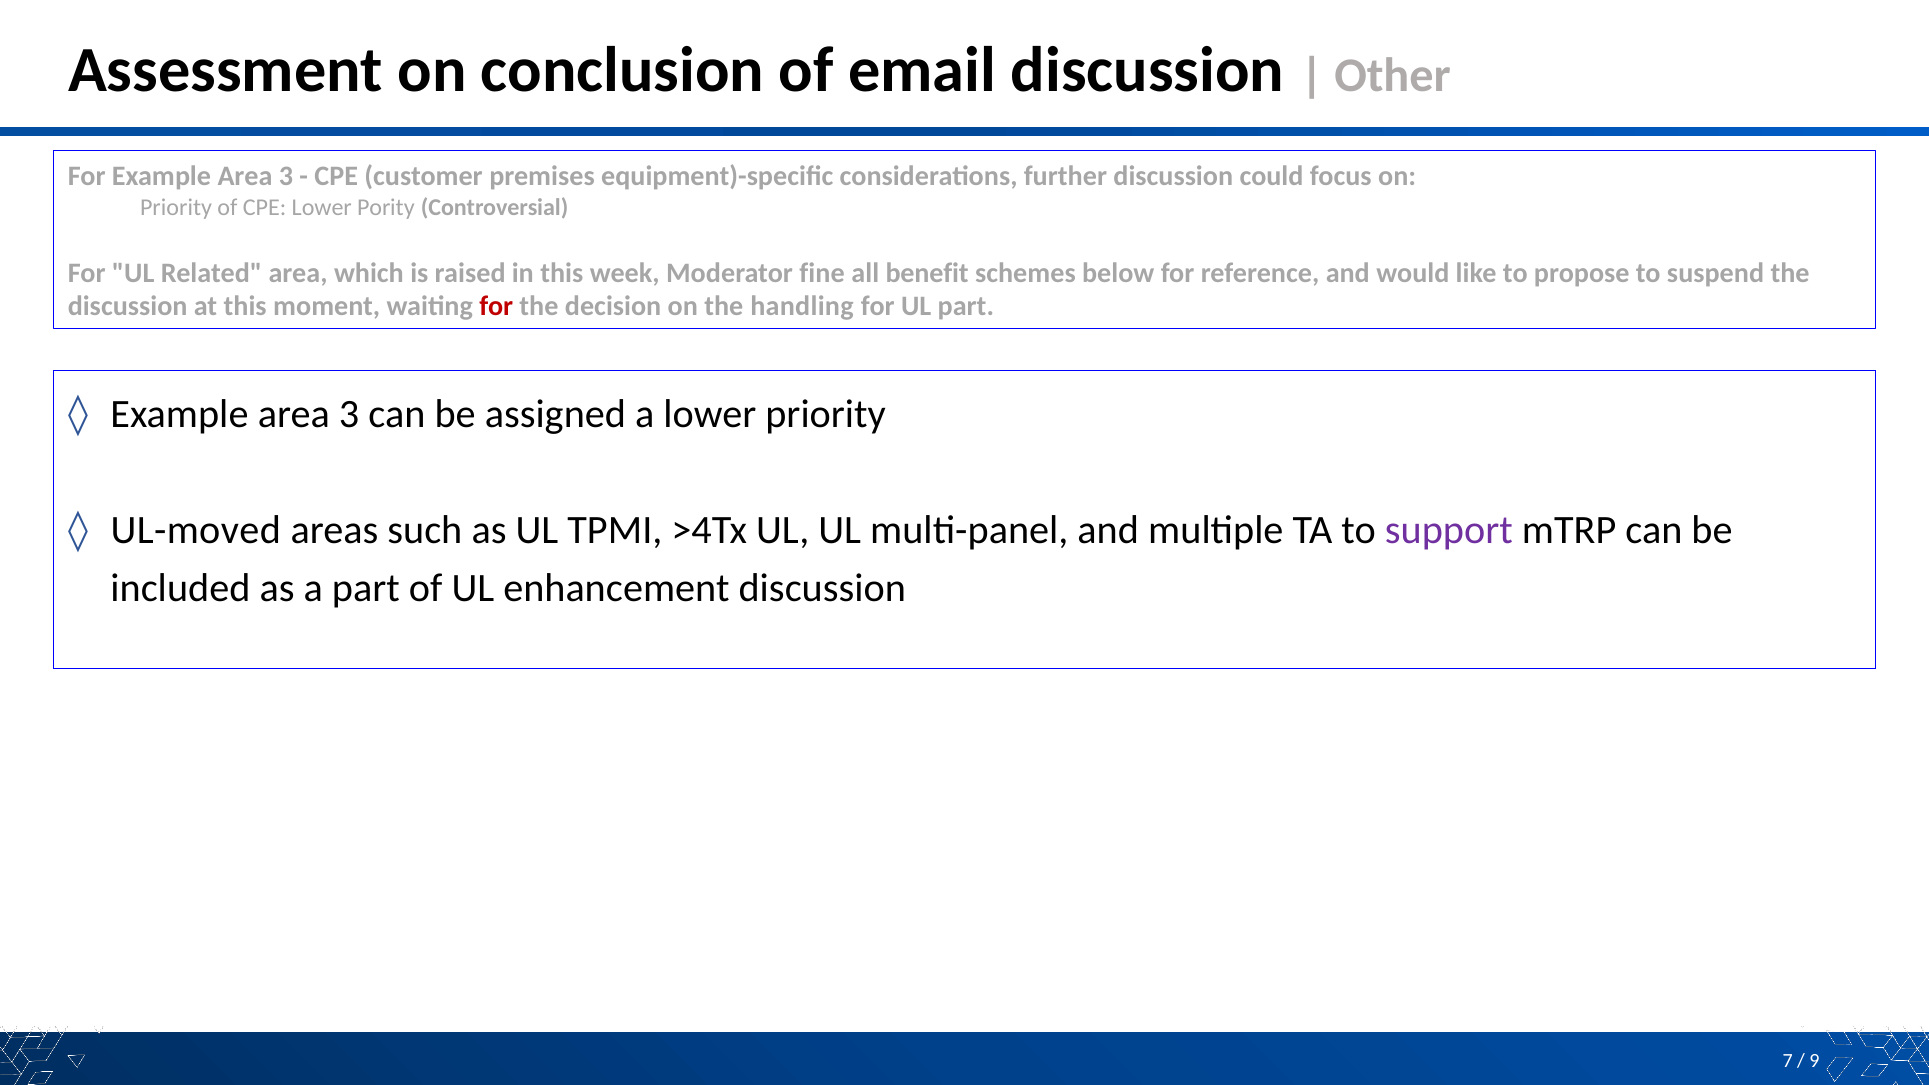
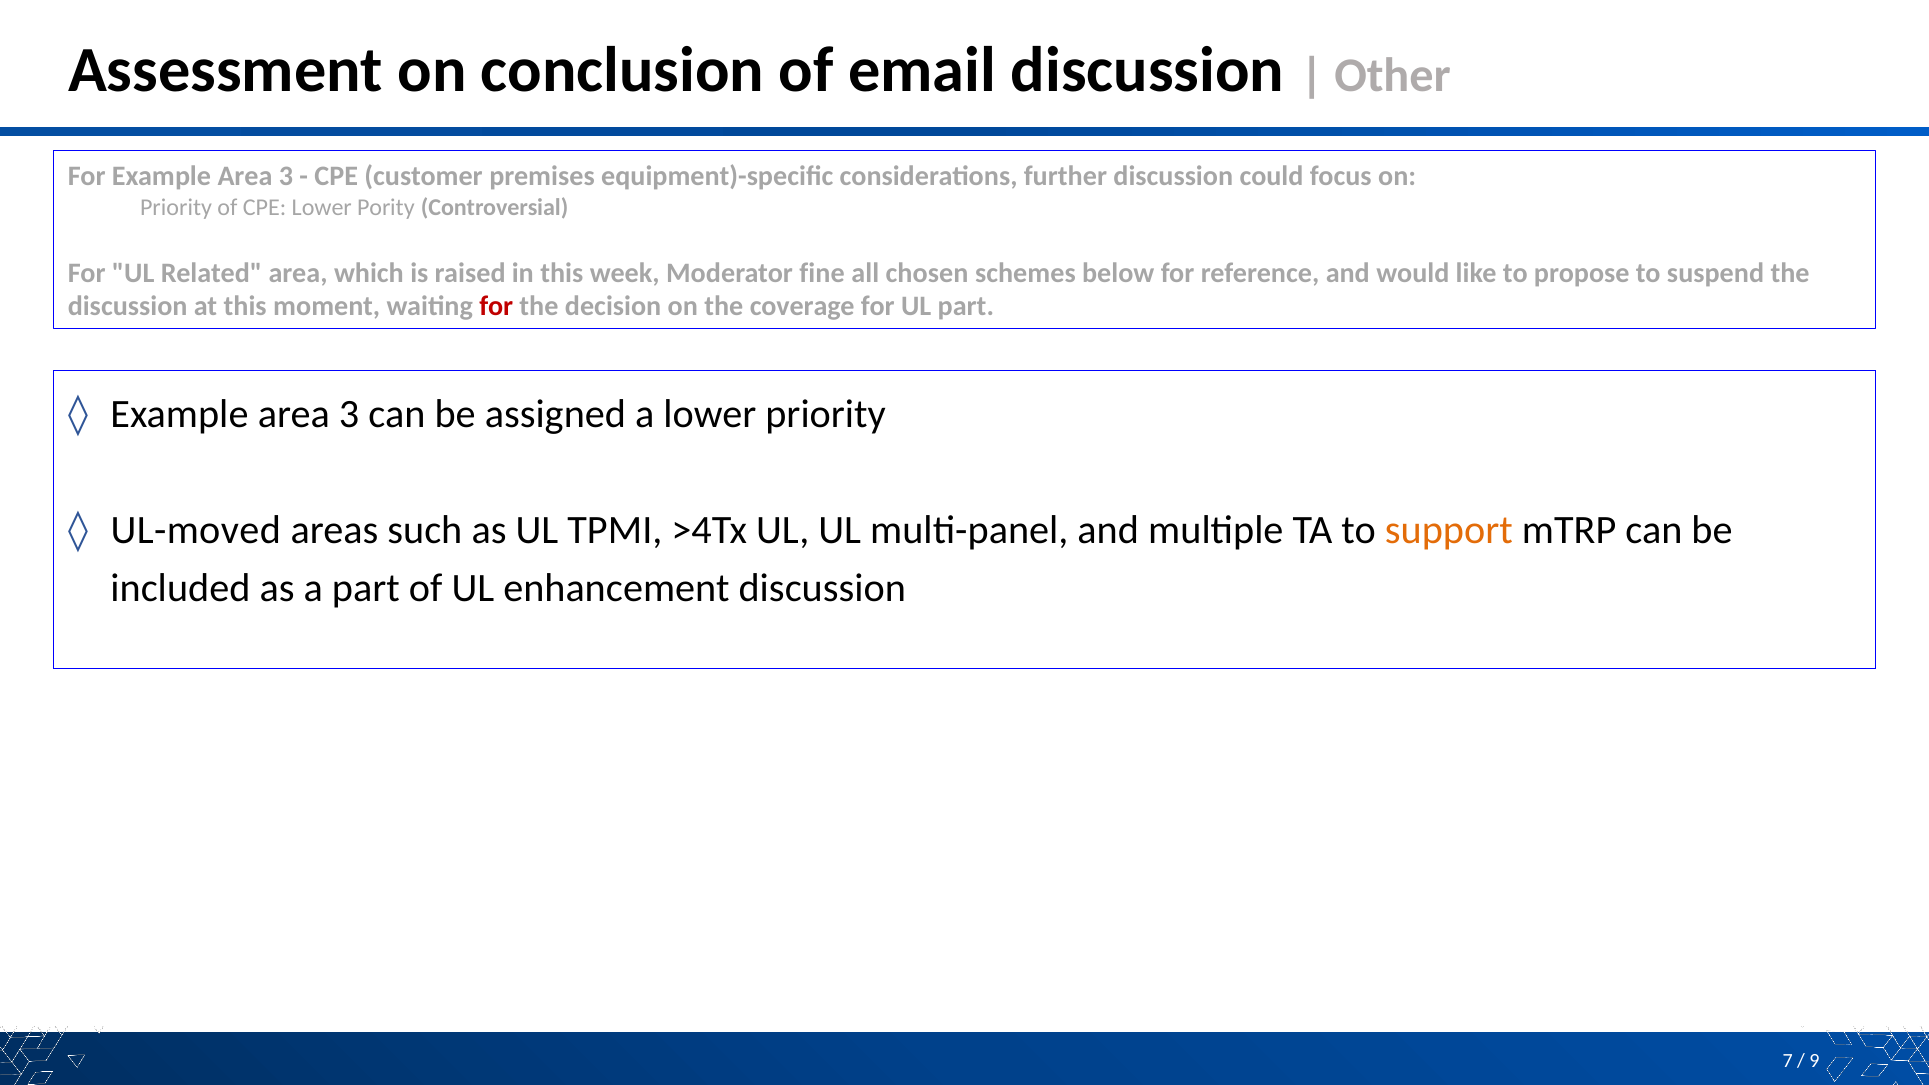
benefit: benefit -> chosen (927, 273)
handling: handling -> coverage (802, 307)
support colour: purple -> orange (1449, 530)
